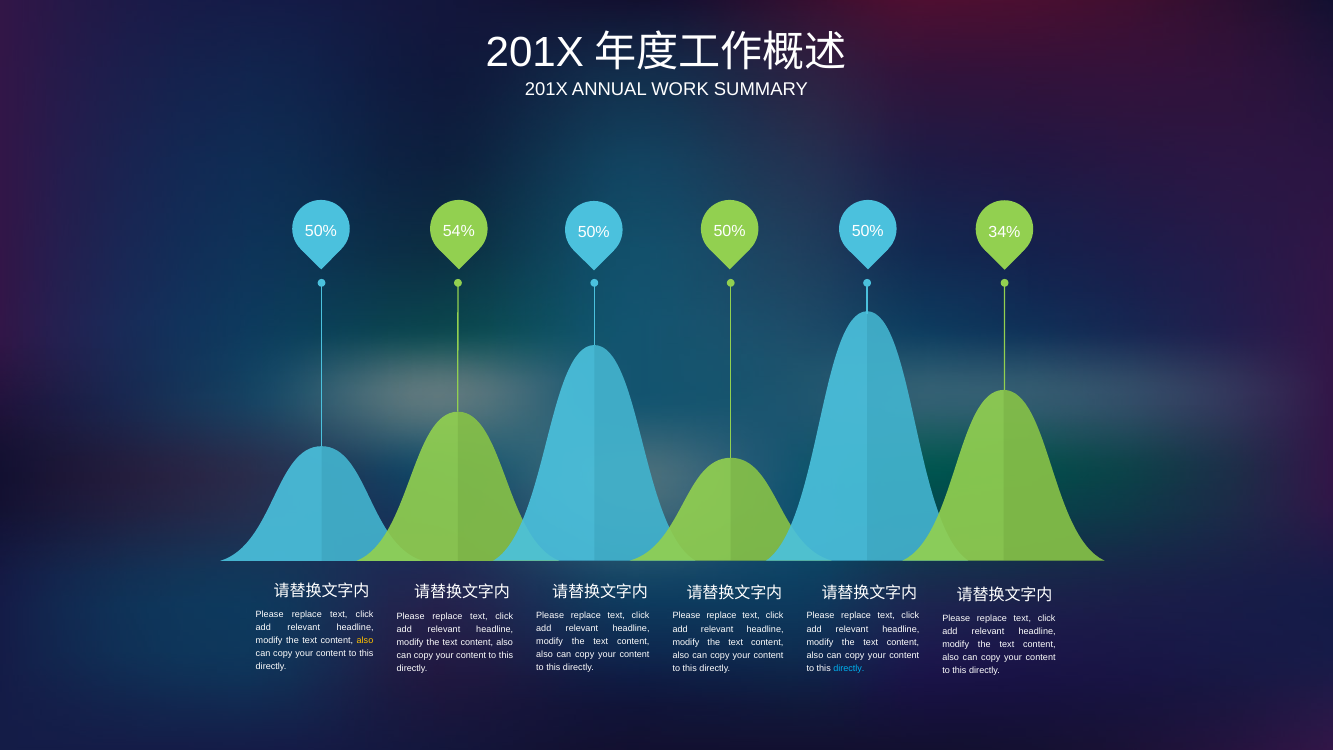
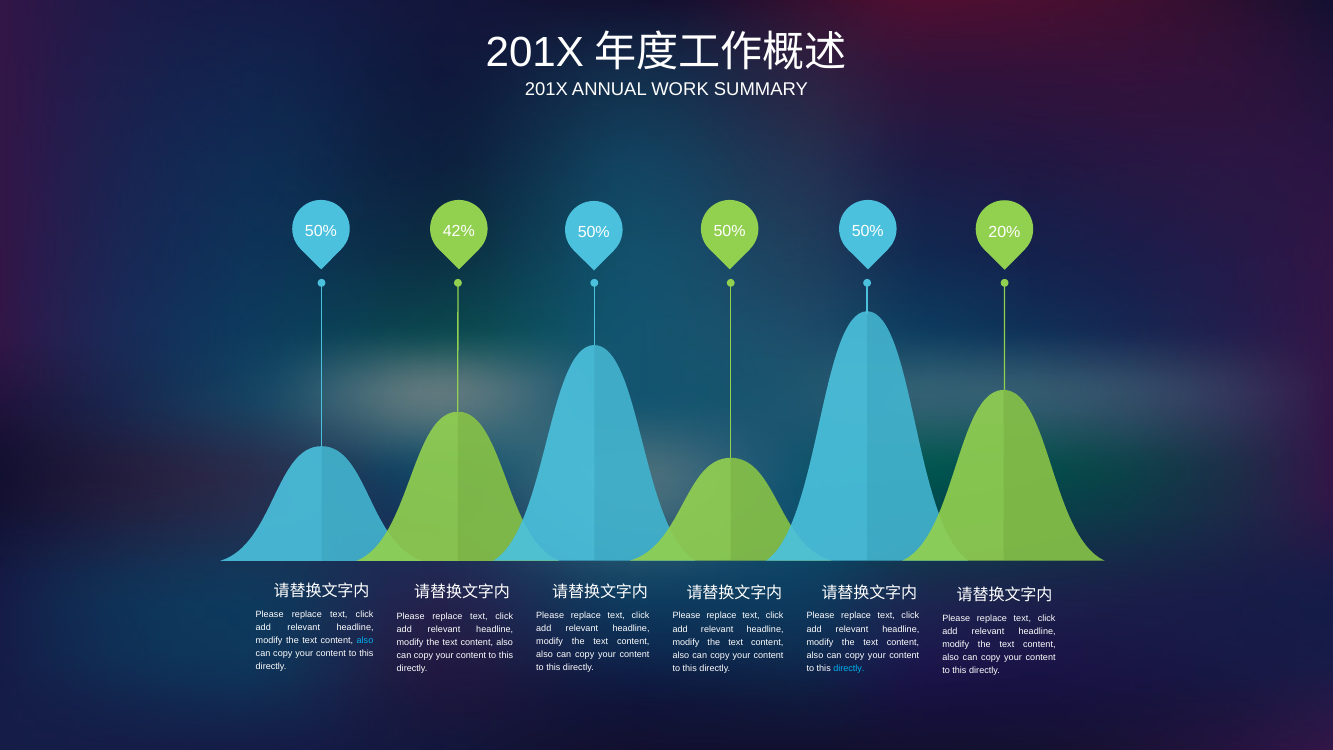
54%: 54% -> 42% (459, 232)
34%: 34% -> 20% (1004, 232)
also colour: yellow -> light blue (365, 640)
